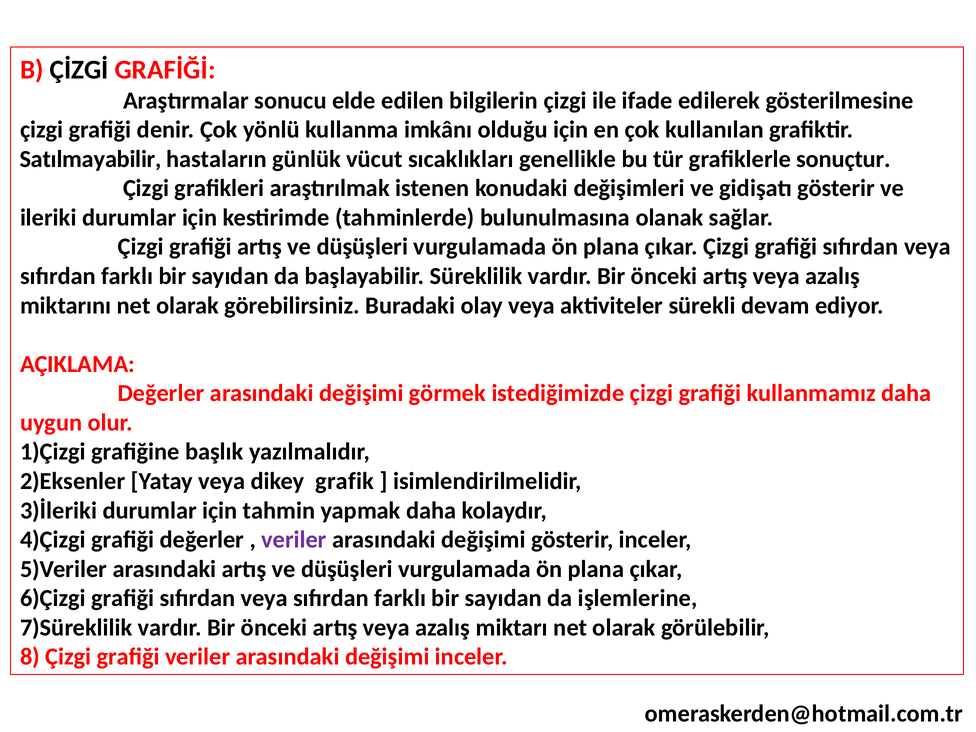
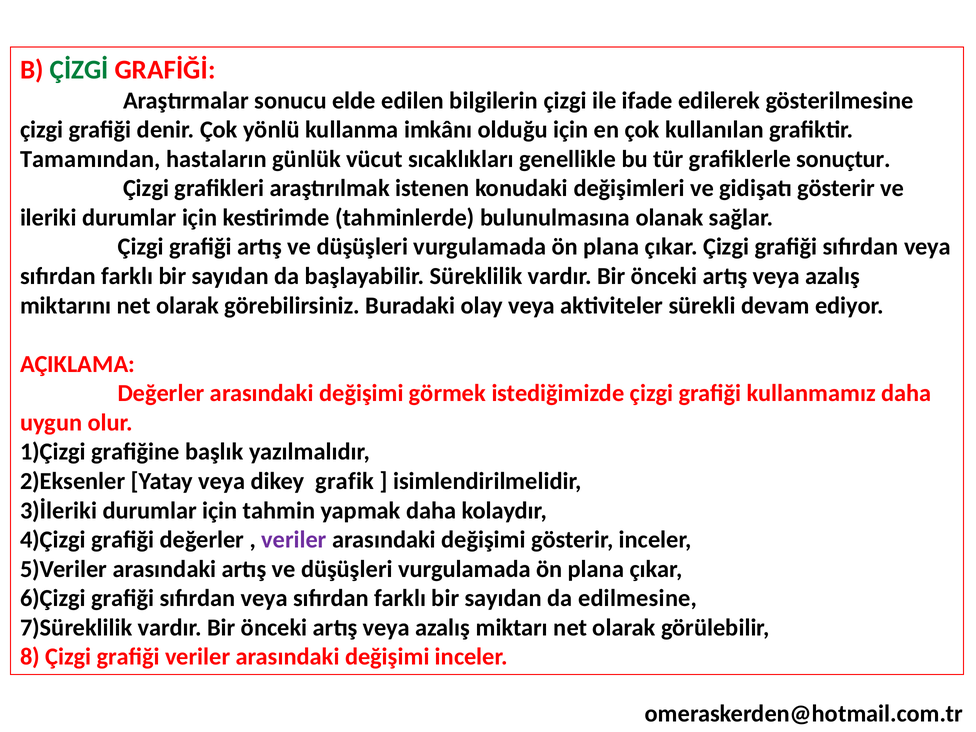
ÇİZGİ colour: black -> green (79, 70)
Satılmayabilir: Satılmayabilir -> Tamamından (90, 159)
işlemlerine: işlemlerine -> edilmesine (638, 598)
